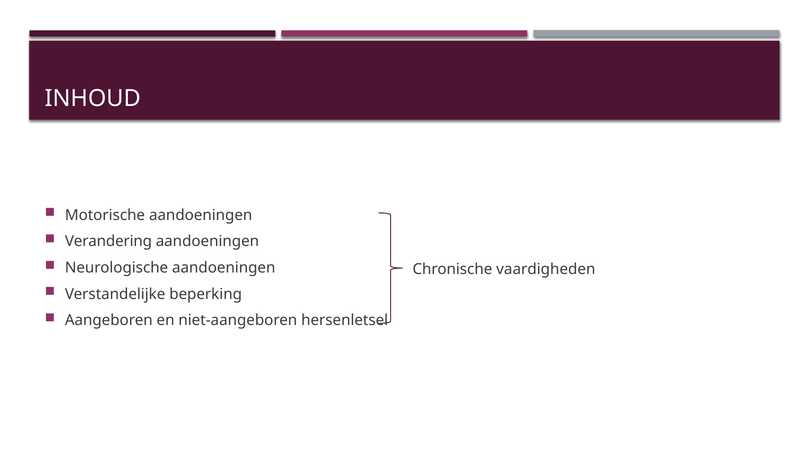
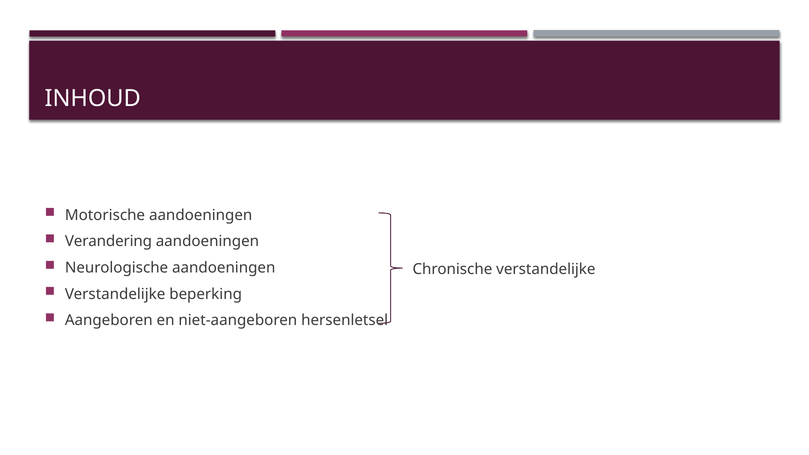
Chronische vaardigheden: vaardigheden -> verstandelijke (546, 269)
